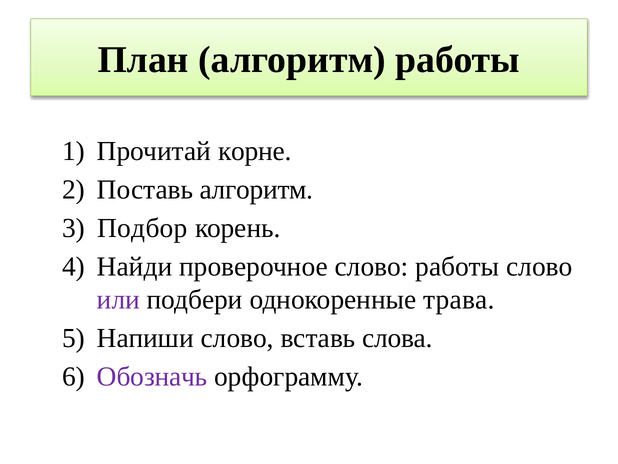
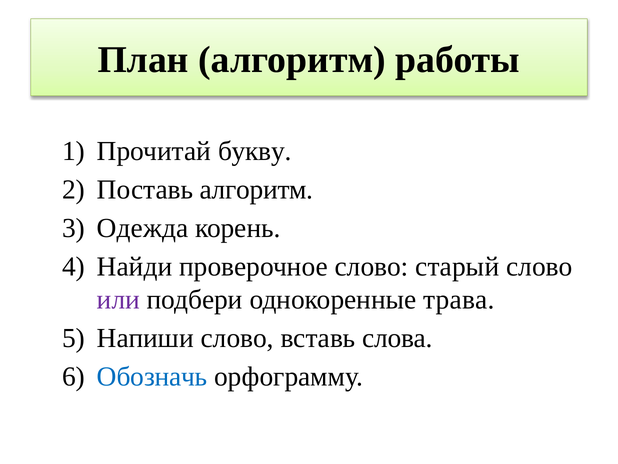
корне: корне -> букву (255, 151)
Подбор: Подбор -> Одежда (143, 228)
слово работы: работы -> старый (457, 266)
Обозначь colour: purple -> blue (152, 376)
